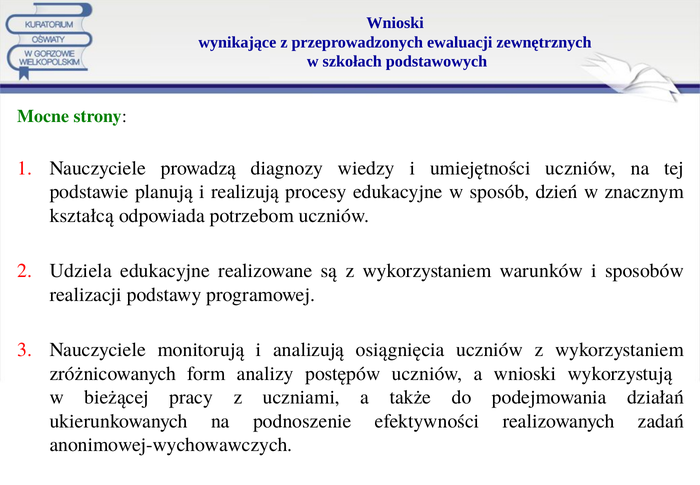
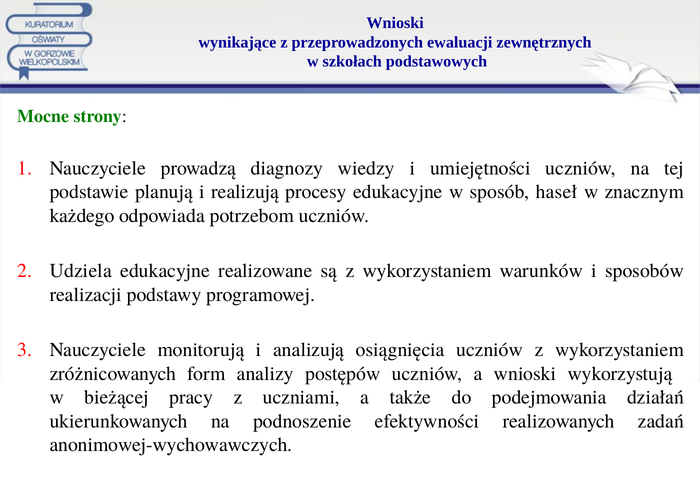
dzień: dzień -> haseł (557, 192)
kształcą: kształcą -> każdego (82, 215)
